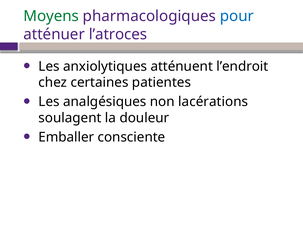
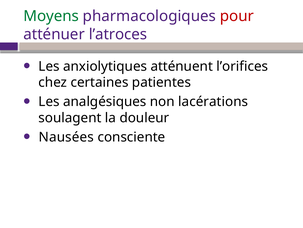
pour colour: blue -> red (237, 16)
l’endroit: l’endroit -> l’orifices (242, 66)
Emballer: Emballer -> Nausées (66, 137)
